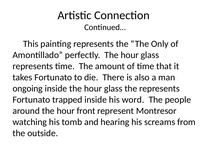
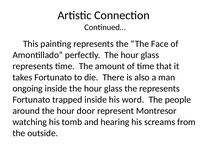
Only: Only -> Face (160, 44)
front: front -> door (86, 111)
